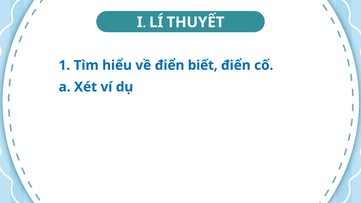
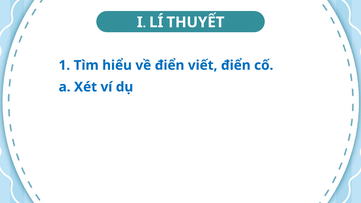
biết: biết -> viết (203, 65)
